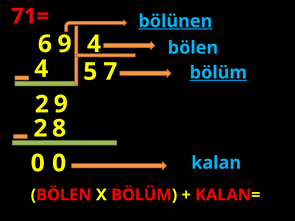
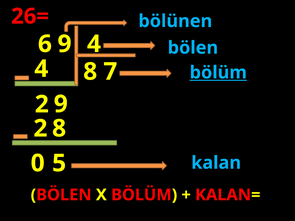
71=: 71= -> 26= (30, 16)
bölünen underline: present -> none (175, 21)
5: 5 -> 8 (90, 72)
0 0: 0 -> 5 (59, 163)
